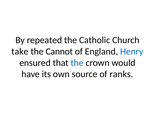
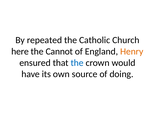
take: take -> here (20, 52)
Henry colour: blue -> orange (132, 52)
ranks: ranks -> doing (121, 74)
